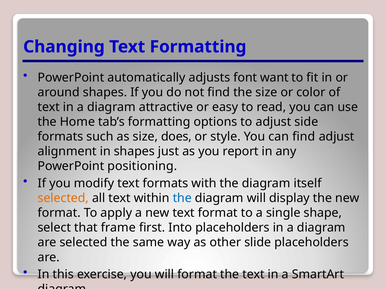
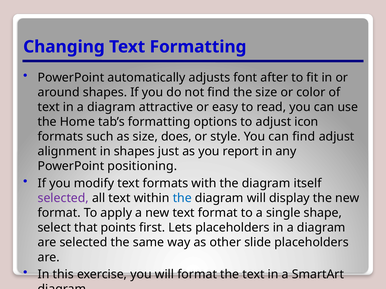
want: want -> after (274, 78)
side: side -> icon (306, 122)
selected colour: orange -> purple (63, 198)
frame: frame -> points (118, 228)
Into: Into -> Lets (180, 228)
